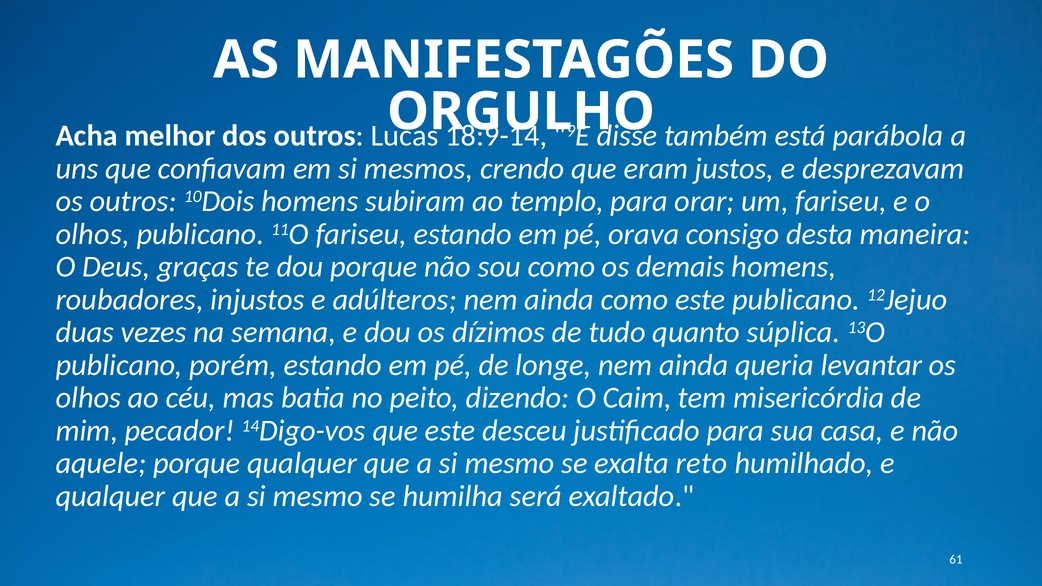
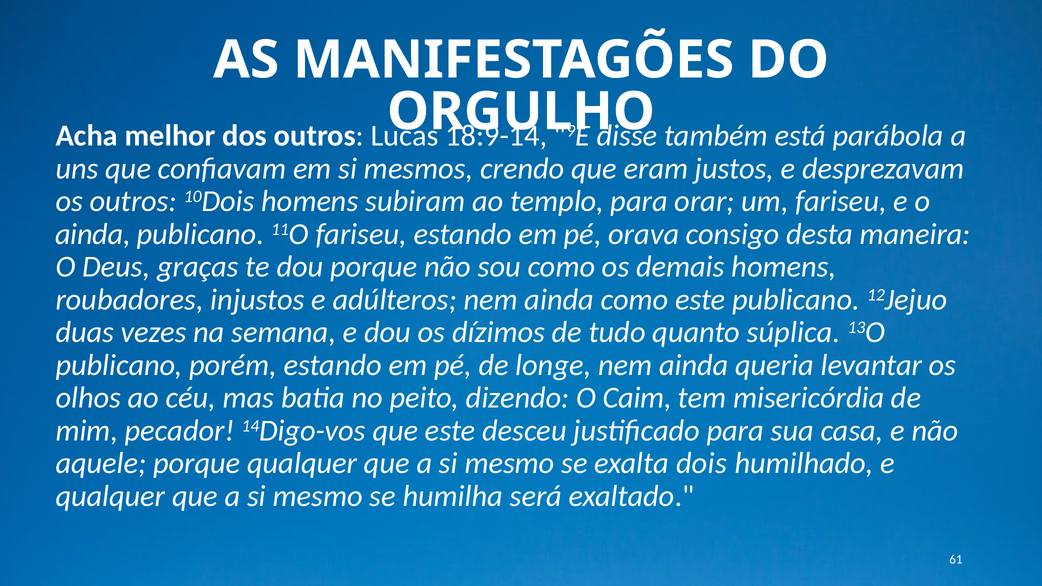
olhos: olhos -> ainda (93, 234)
reto: reto -> dois (702, 464)
